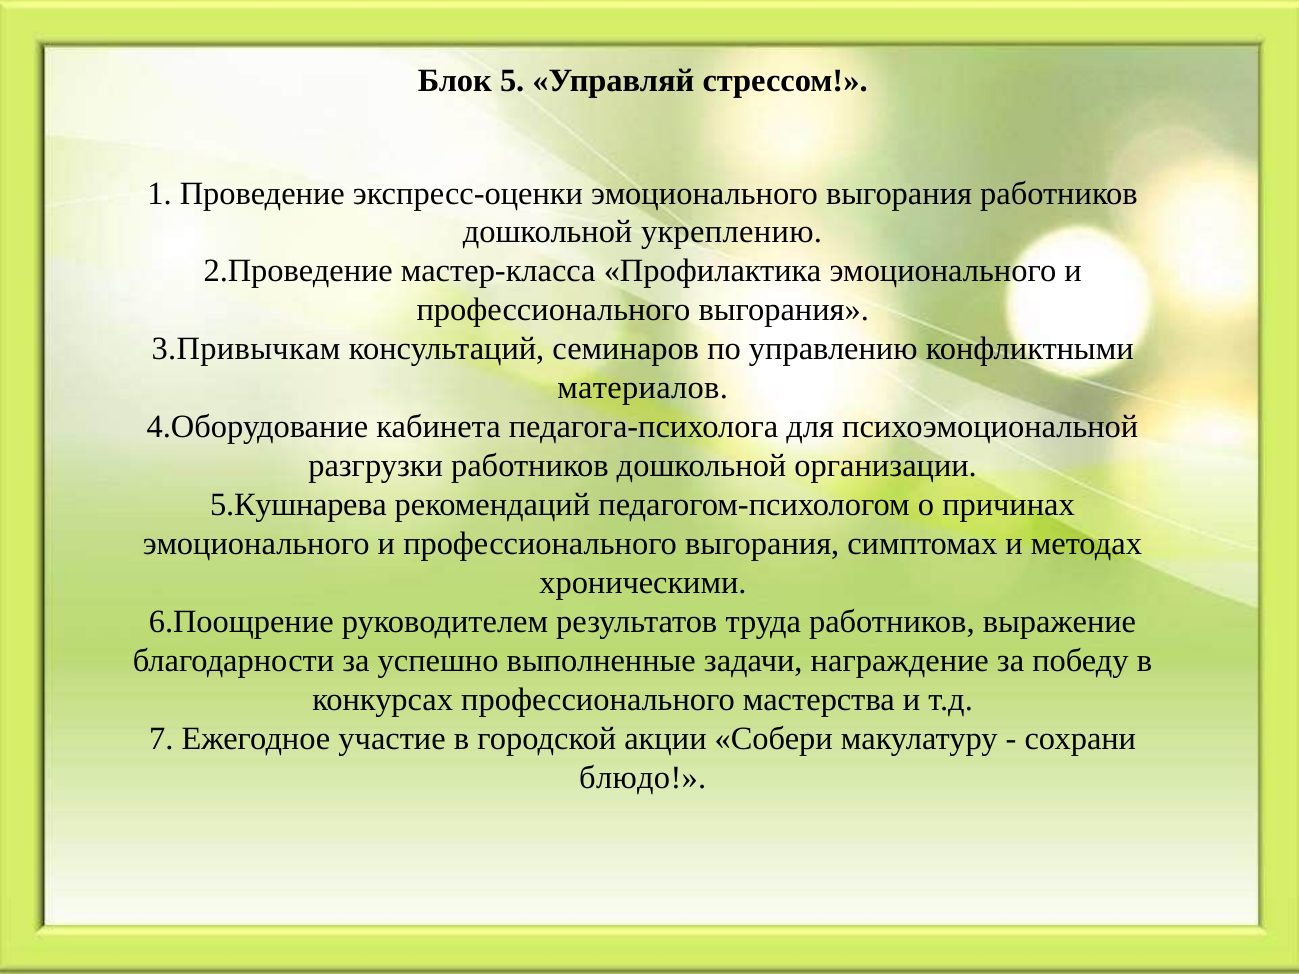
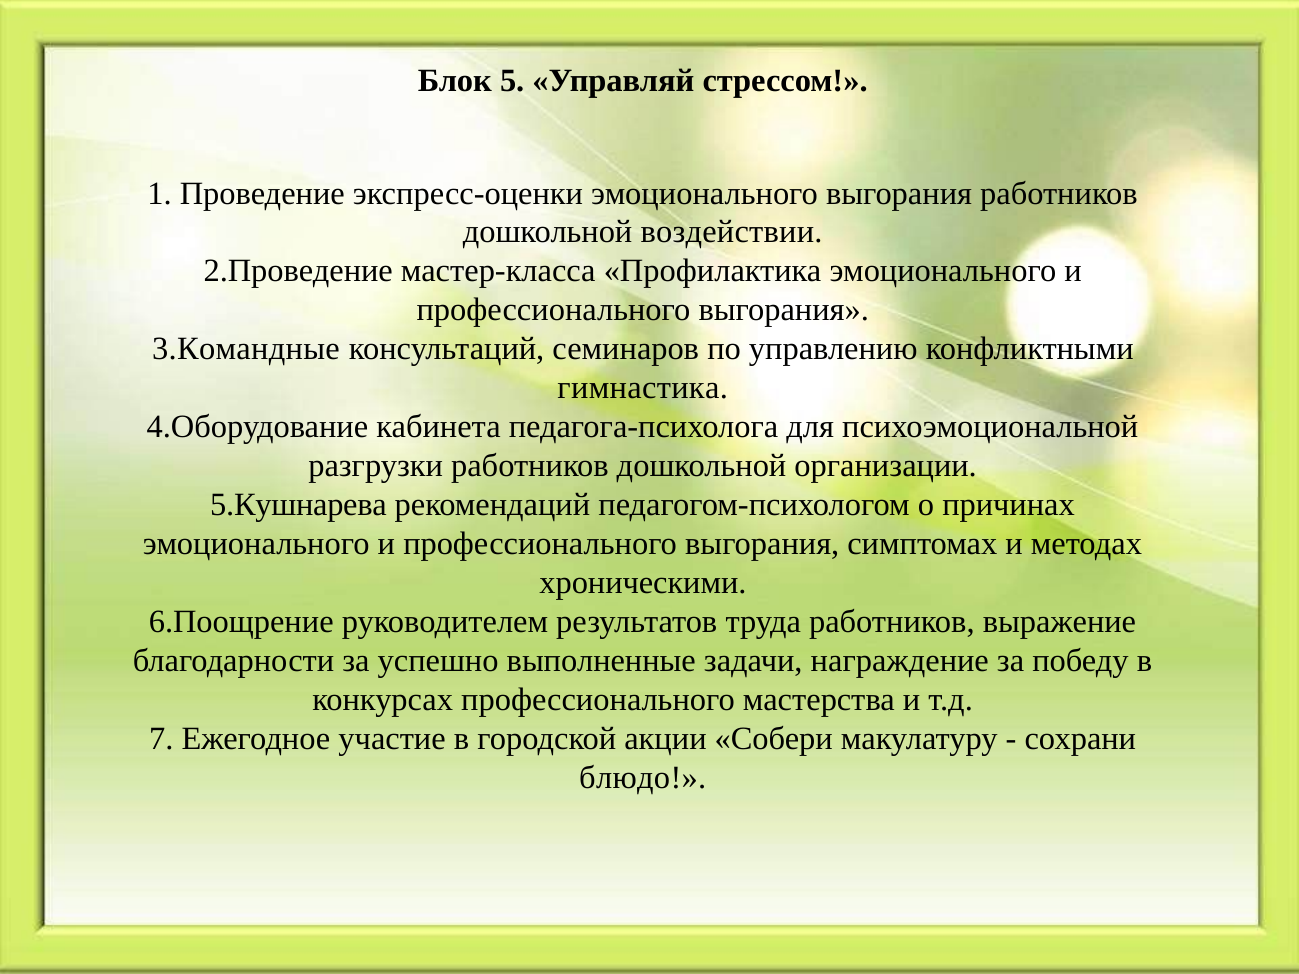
укреплению: укреплению -> воздействии (732, 232)
3.Привычкам: 3.Привычкам -> 3.Командные (246, 349)
материалов: материалов -> гимнастика (643, 388)
